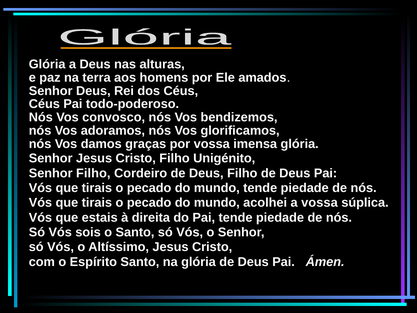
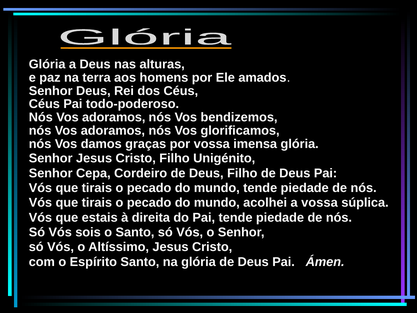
convosco: convosco -> adoramos (114, 117)
Senhor Filho: Filho -> Cepa (93, 173)
